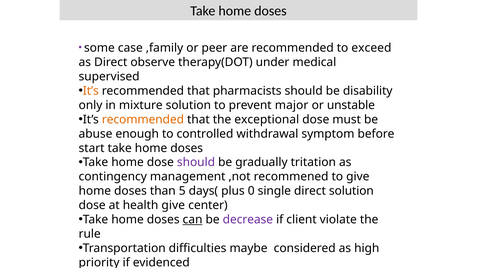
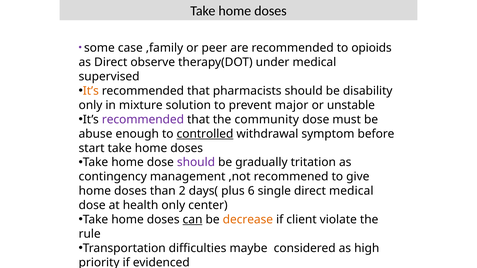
exceed: exceed -> opioids (372, 48)
recommended colour: orange -> purple (143, 120)
exceptional: exceptional -> community (267, 120)
controlled underline: none -> present (205, 134)
5: 5 -> 2 (182, 191)
0: 0 -> 6 (251, 191)
direct solution: solution -> medical (351, 191)
health give: give -> only (173, 206)
decrease colour: purple -> orange (248, 220)
